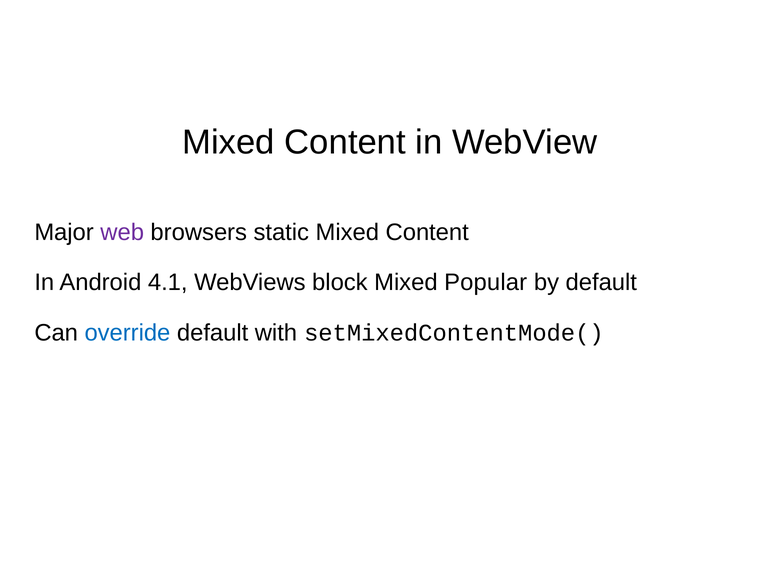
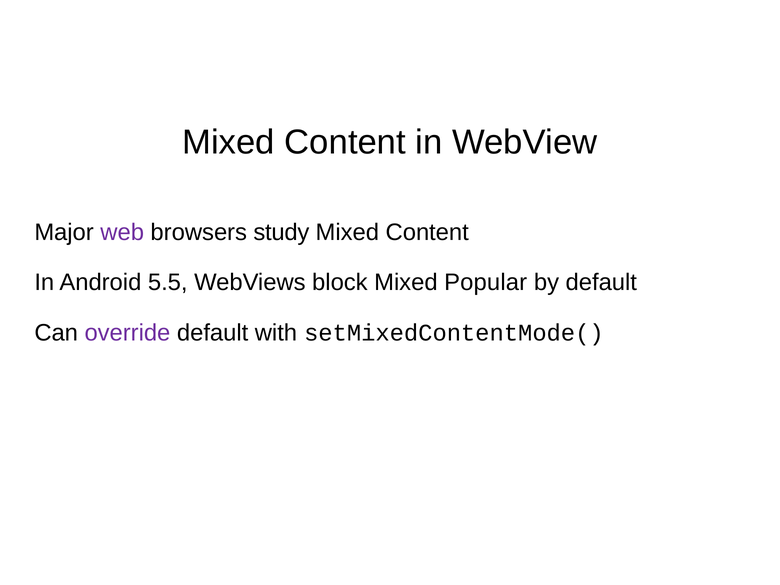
static: static -> study (281, 232)
4.1: 4.1 -> 5.5 (168, 283)
override colour: blue -> purple (127, 333)
